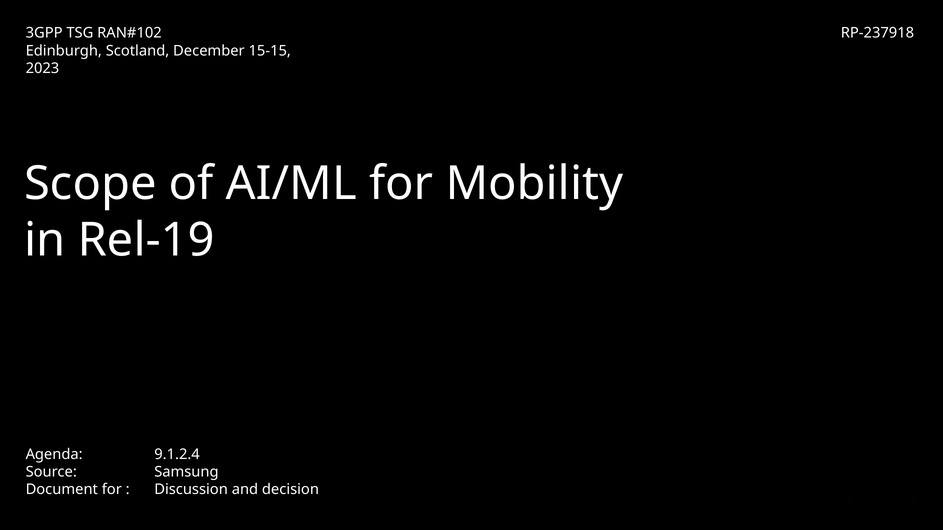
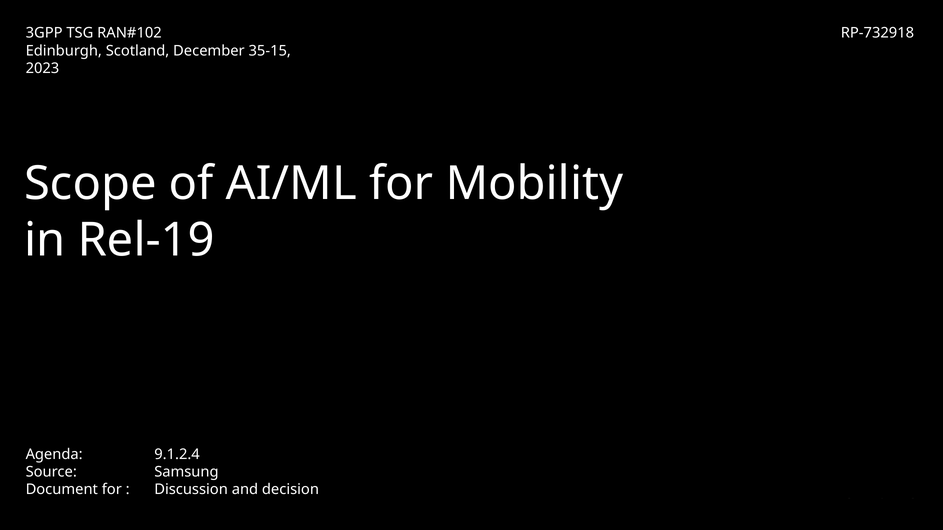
RP-237918: RP-237918 -> RP-732918 (877, 33)
15-15: 15-15 -> 35-15 (270, 51)
